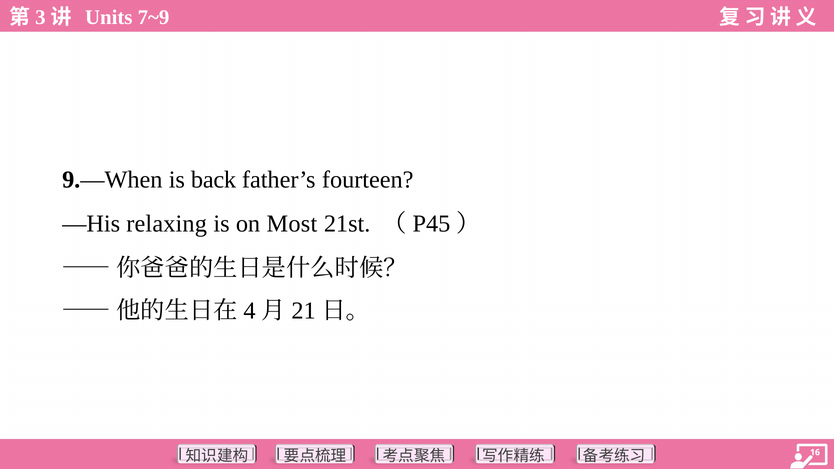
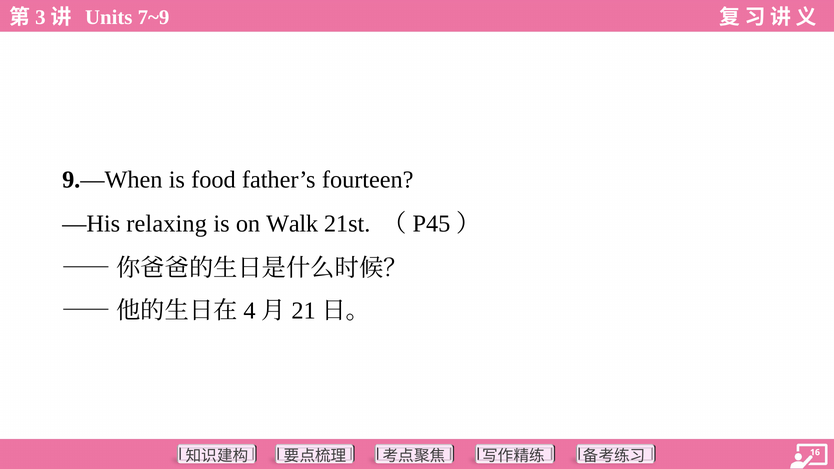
back: back -> food (213, 180)
Most: Most -> Walk (292, 224)
